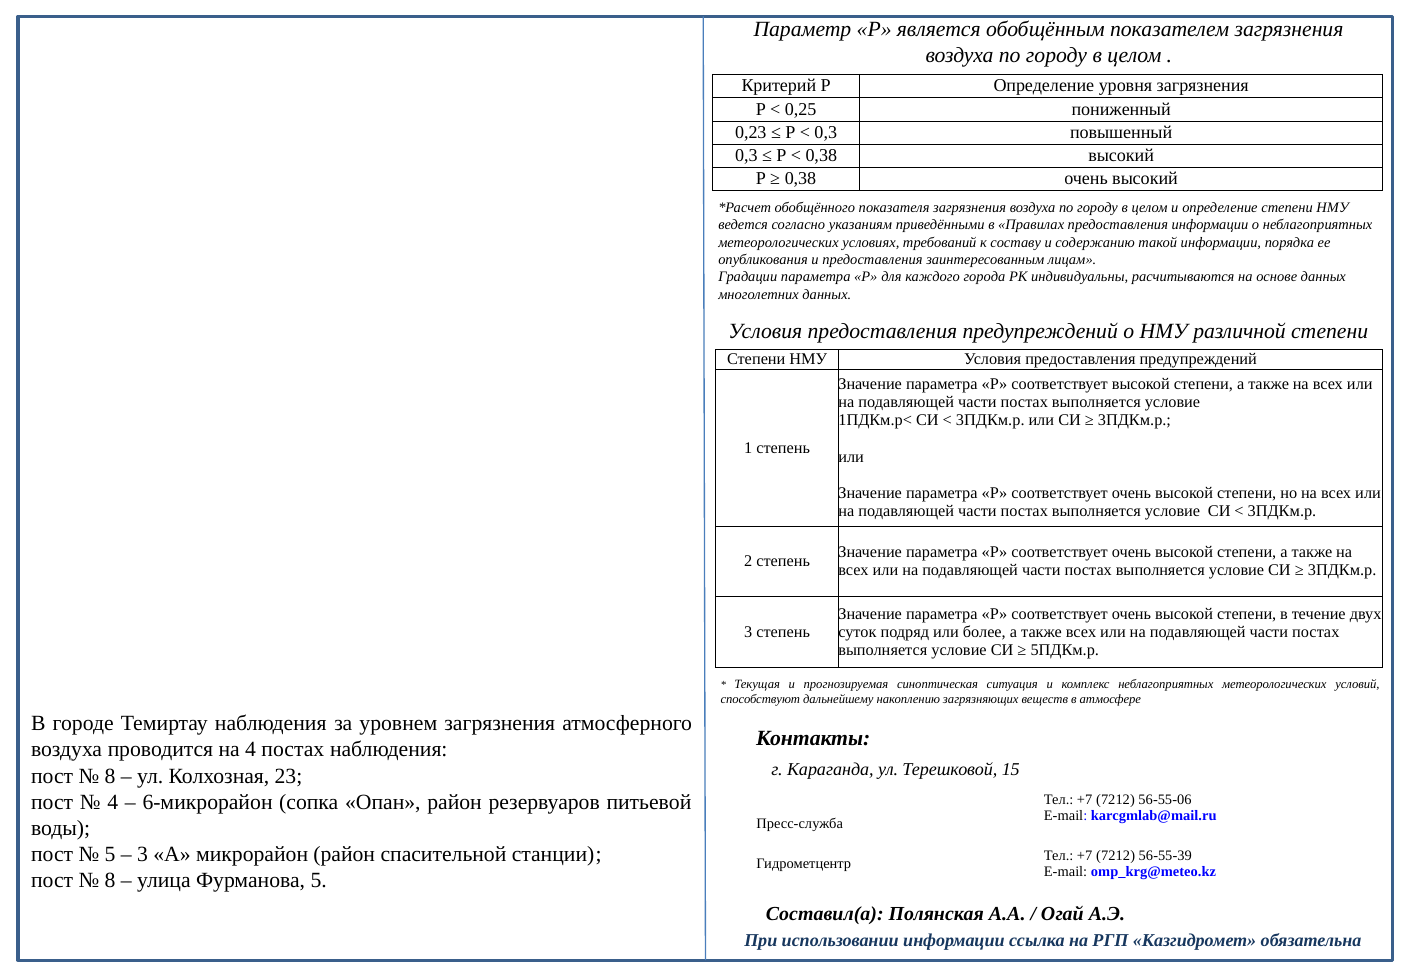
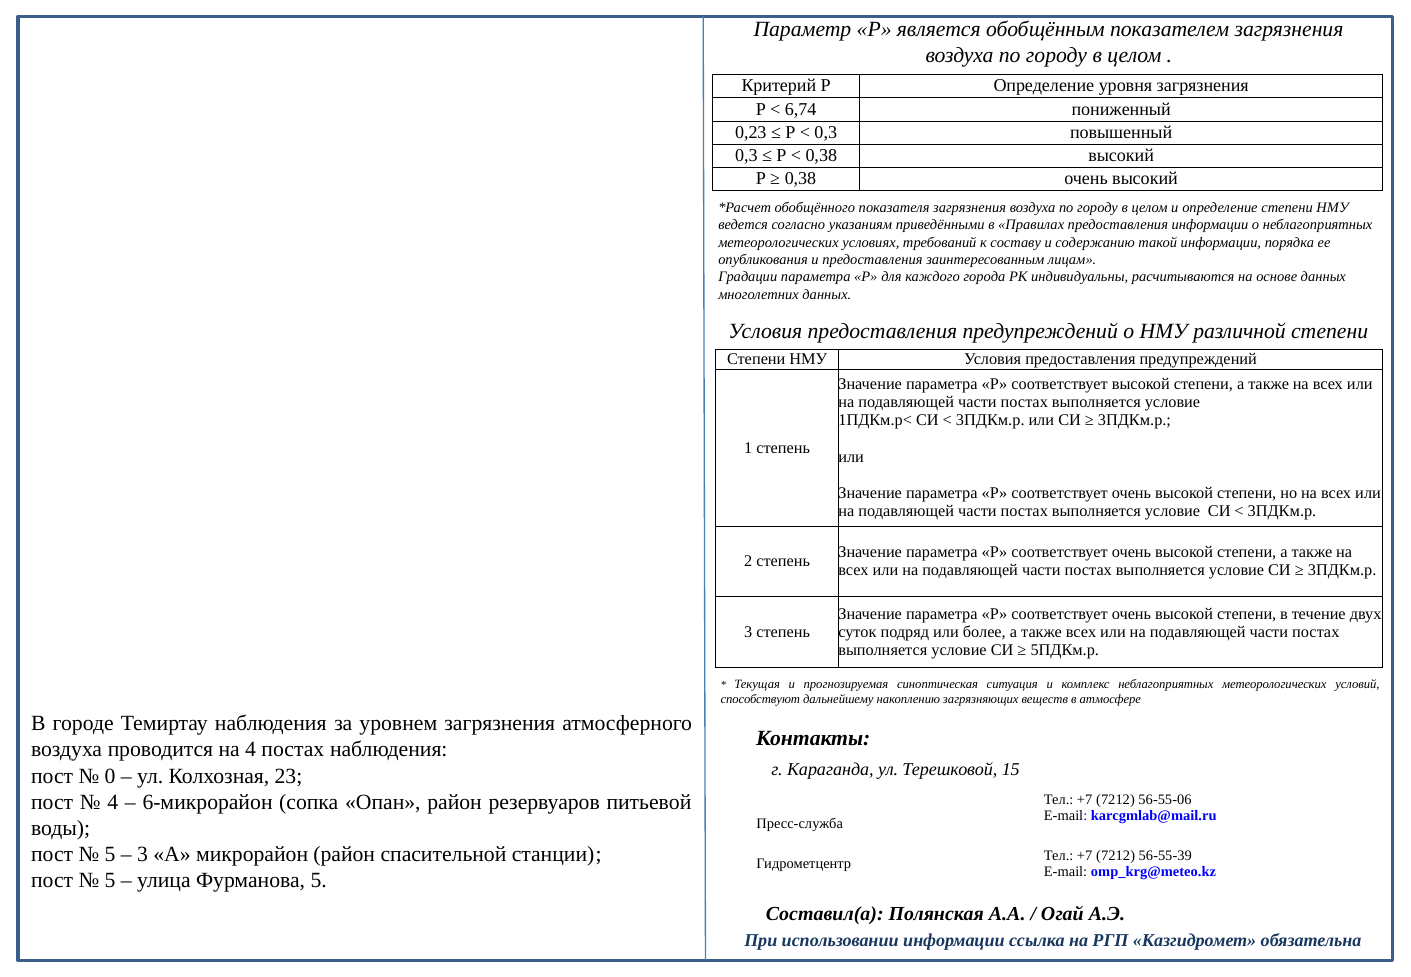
0,25: 0,25 -> 6,74 (801, 109)
8: 8 -> 0 (110, 776)
8: 8 -> 5 (110, 880)
